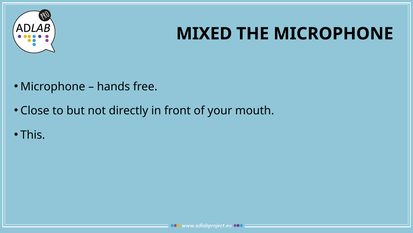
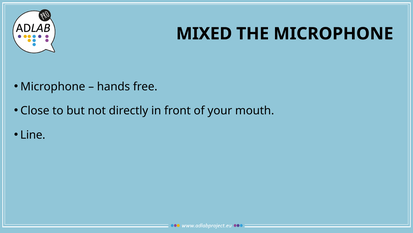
This: This -> Line (33, 135)
